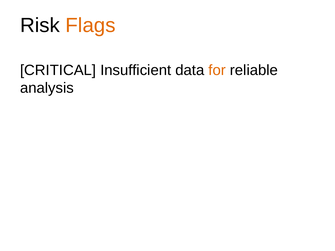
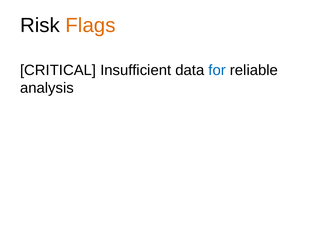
for colour: orange -> blue (217, 70)
